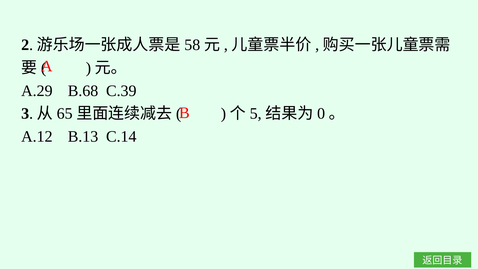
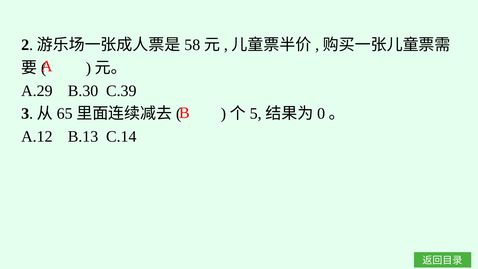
B.68: B.68 -> B.30 (83, 91)
